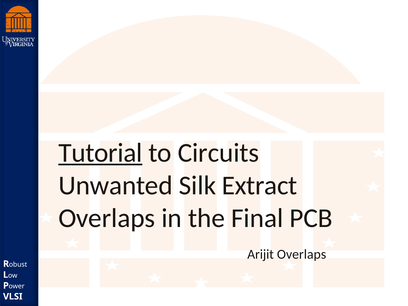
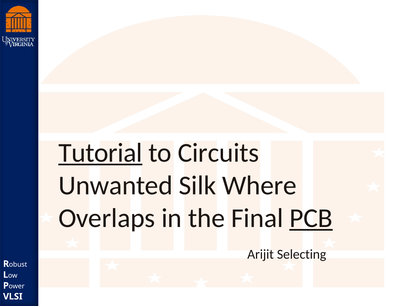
Extract: Extract -> Where (259, 185)
PCB underline: none -> present (311, 218)
Arijit Overlaps: Overlaps -> Selecting (302, 254)
